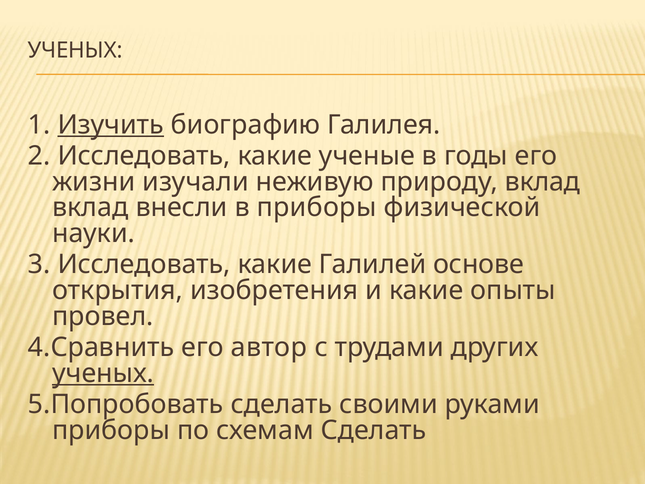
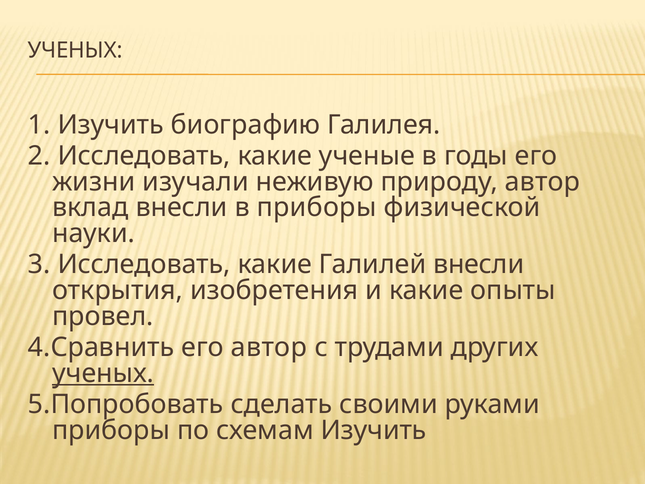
Изучить underline: present -> none (111, 125)
природу вклад: вклад -> автор (542, 182)
Галилей основе: основе -> внесли (479, 264)
схемам Сделать: Сделать -> Изучить (374, 430)
